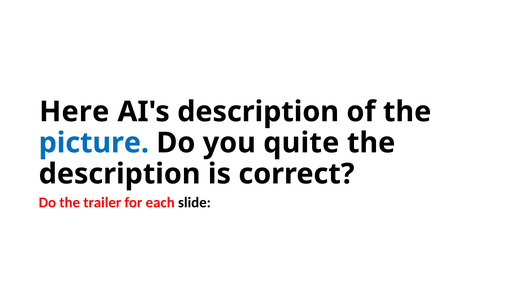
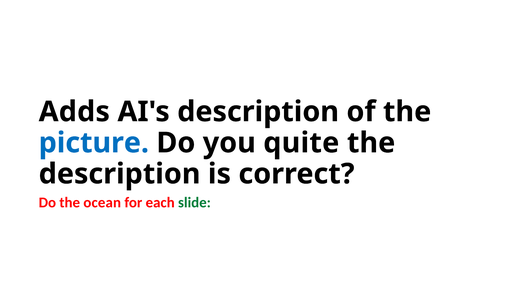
Here: Here -> Adds (74, 112)
trailer: trailer -> ocean (102, 202)
slide colour: black -> green (194, 202)
